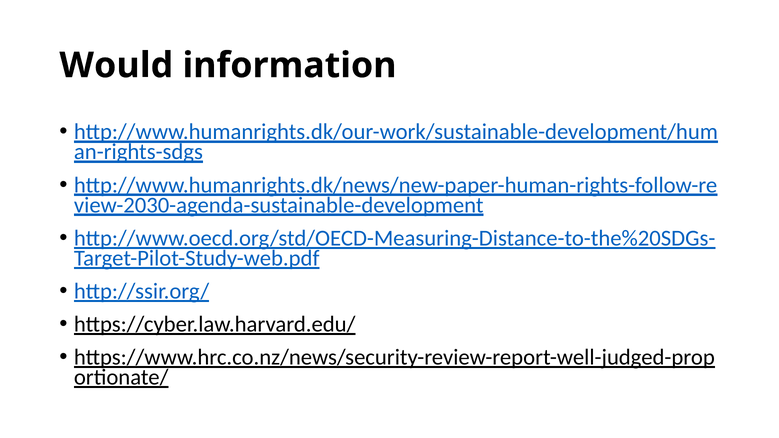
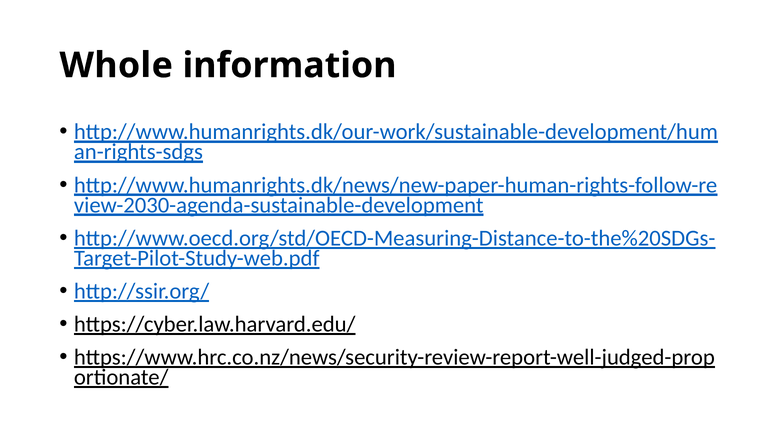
Would: Would -> Whole (116, 65)
